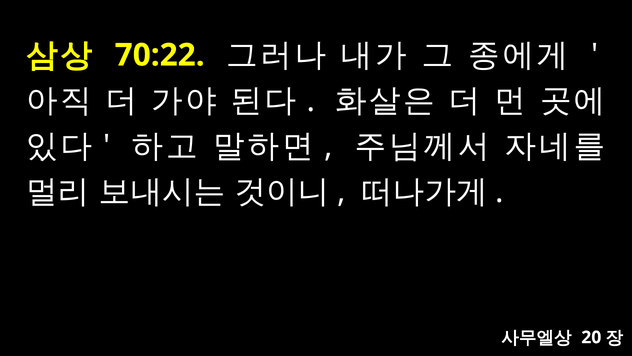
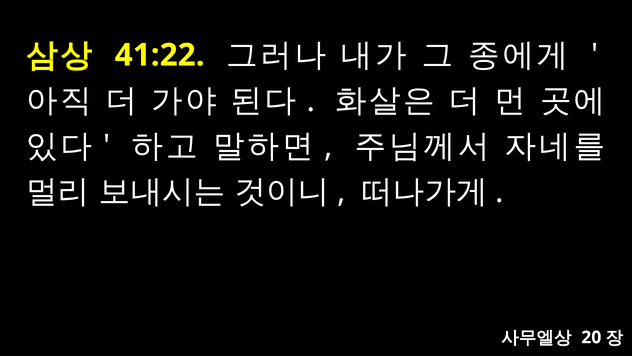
70:22: 70:22 -> 41:22 (160, 55)
